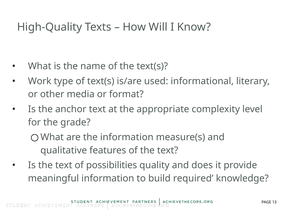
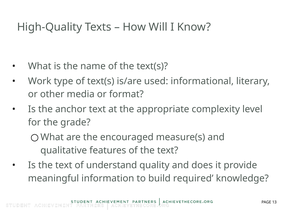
the information: information -> encouraged (127, 137)
possibilities: possibilities -> understand (112, 165)
